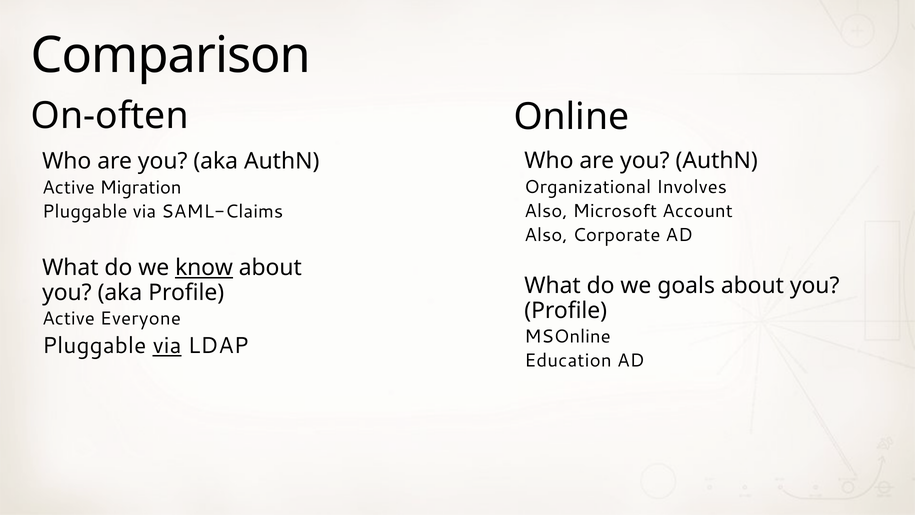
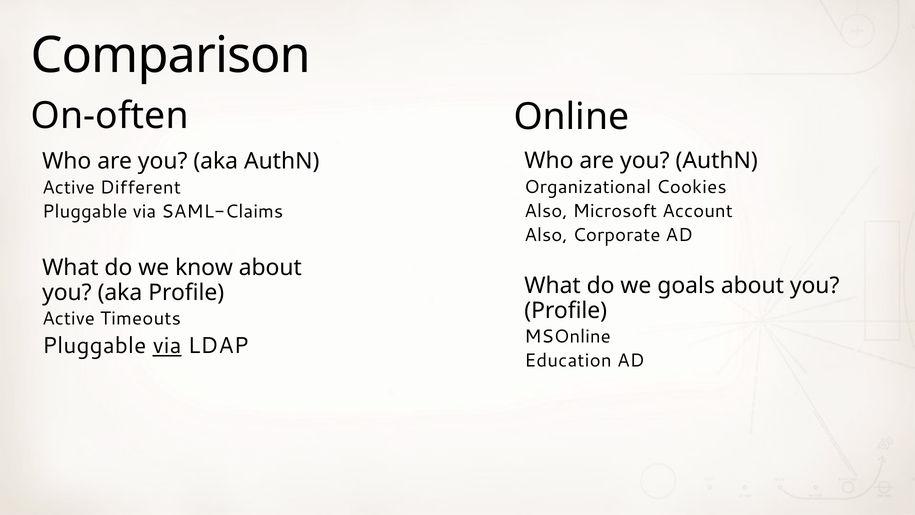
Involves: Involves -> Cookies (692, 187)
Migration: Migration -> Different (140, 187)
know underline: present -> none (204, 268)
Everyone: Everyone -> Timeouts (140, 319)
